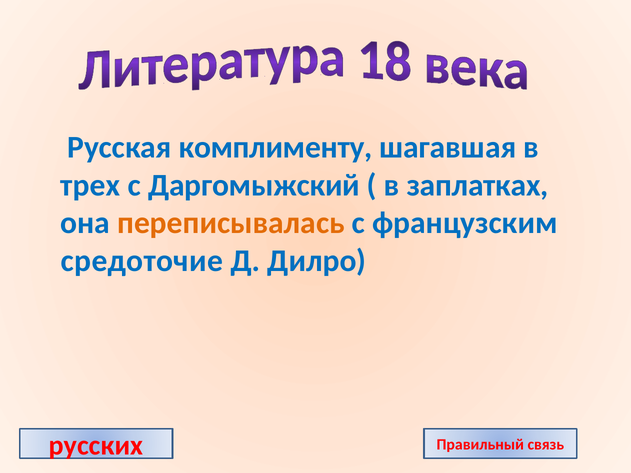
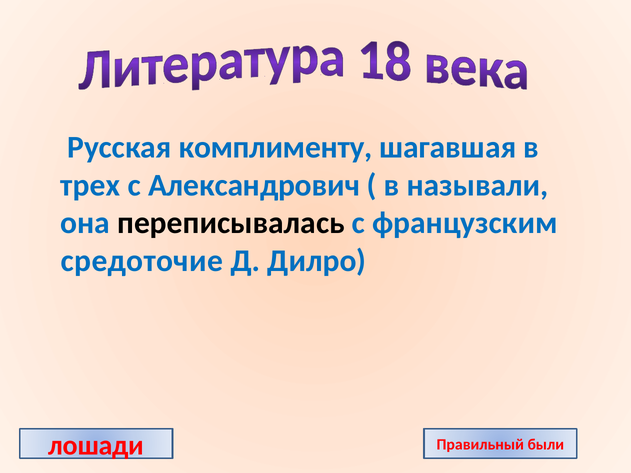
Даргомыжский: Даргомыжский -> Александрович (254, 185)
заплатках: заплатках -> называли (477, 185)
переписывалась colour: orange -> black (231, 223)
русских: русских -> лошади (96, 446)
связь: связь -> были (546, 445)
